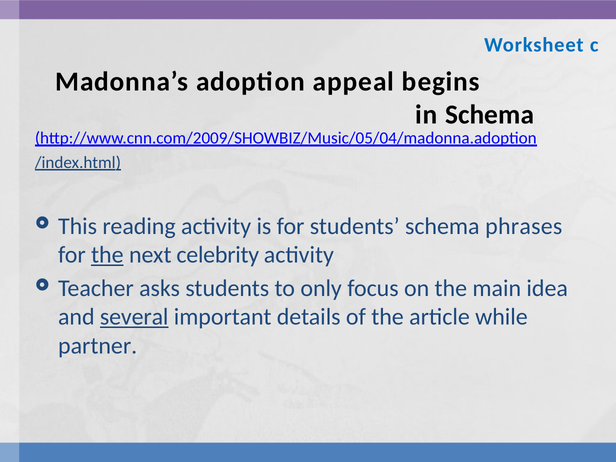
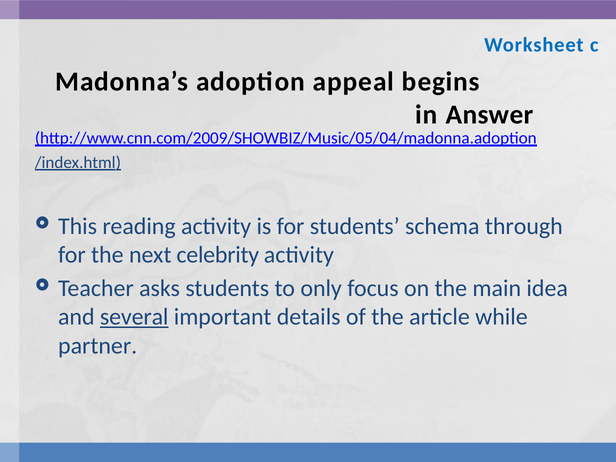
in Schema: Schema -> Answer (490, 115)
phrases: phrases -> through (524, 226)
the underline: present -> none (107, 255)
